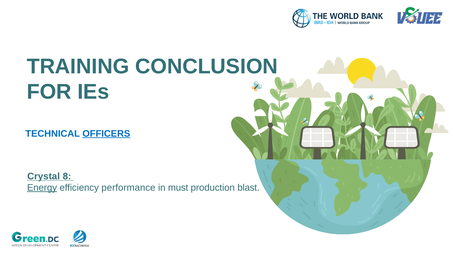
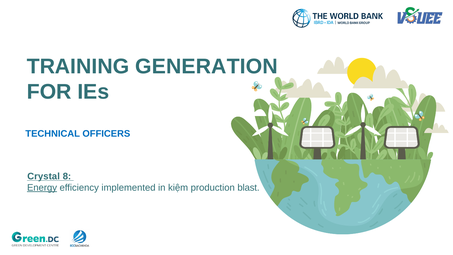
CONCLUSION: CONCLUSION -> GENERATION (206, 66)
OFFICERS underline: present -> none (106, 134)
performance: performance -> implemented (129, 188)
must: must -> kiệm (178, 188)
